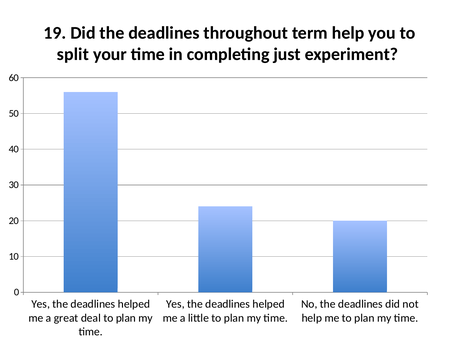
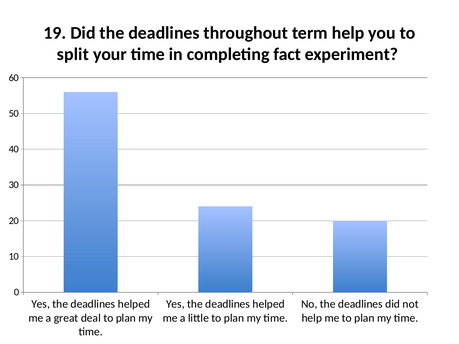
just: just -> fact (287, 54)
